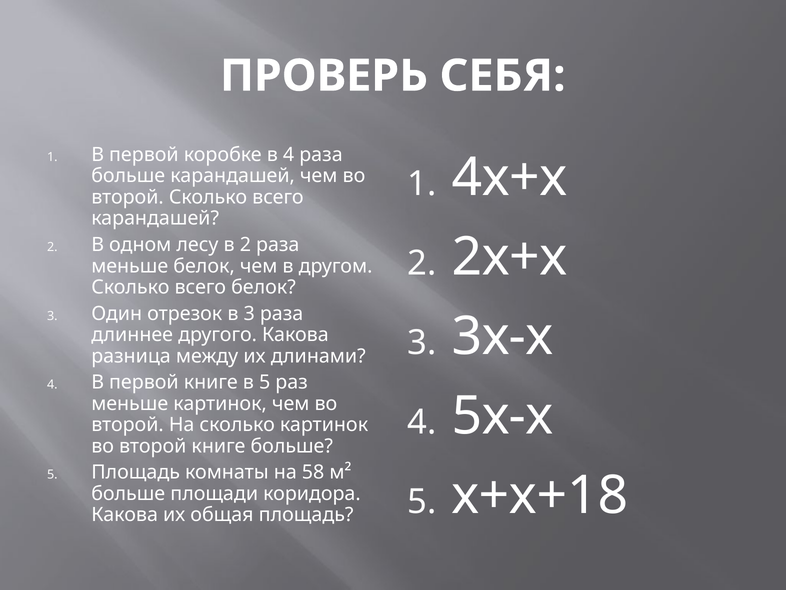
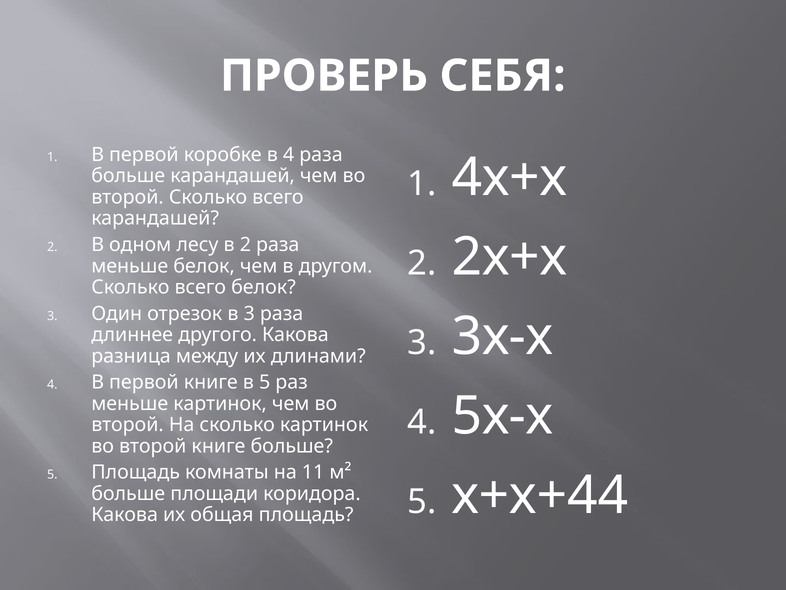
58: 58 -> 11 (313, 472)
х+х+18: х+х+18 -> х+х+44 (540, 495)
